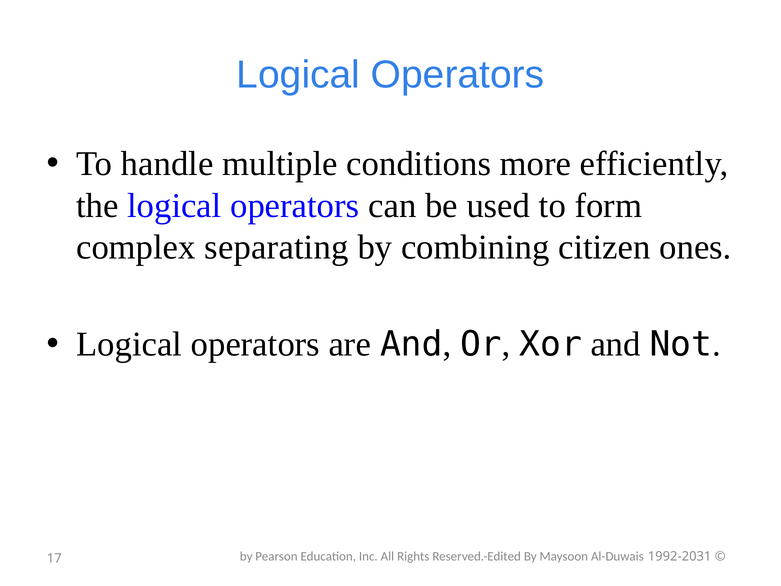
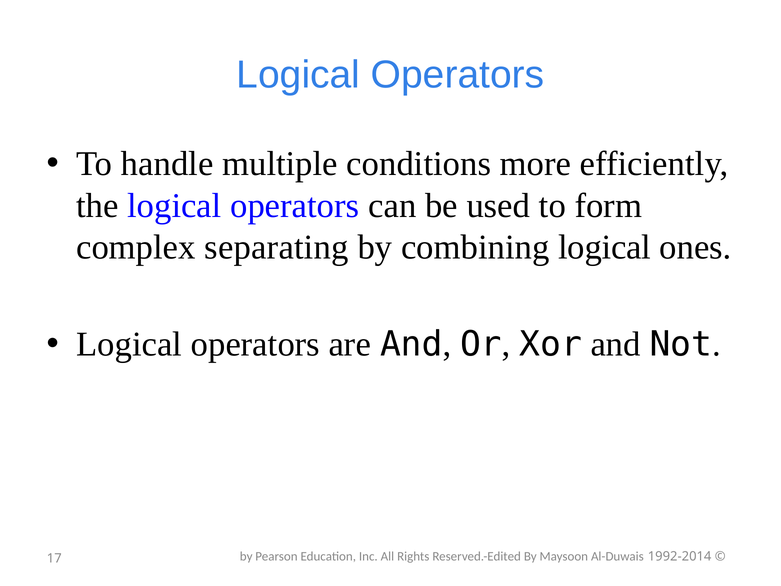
combining citizen: citizen -> logical (605, 247)
1992-2031: 1992-2031 -> 1992-2014 (680, 556)
